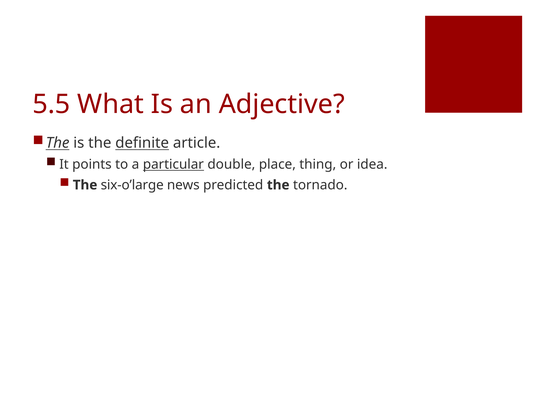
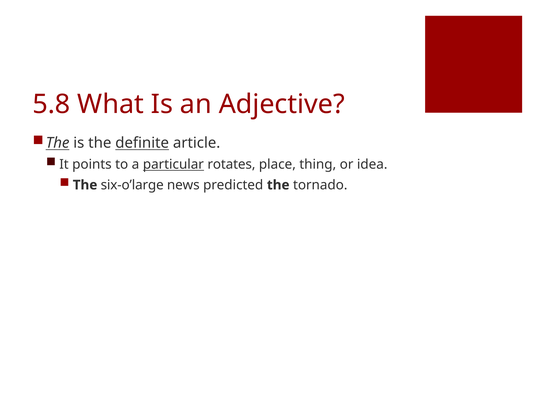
5.5: 5.5 -> 5.8 (51, 104)
double: double -> rotates (231, 164)
